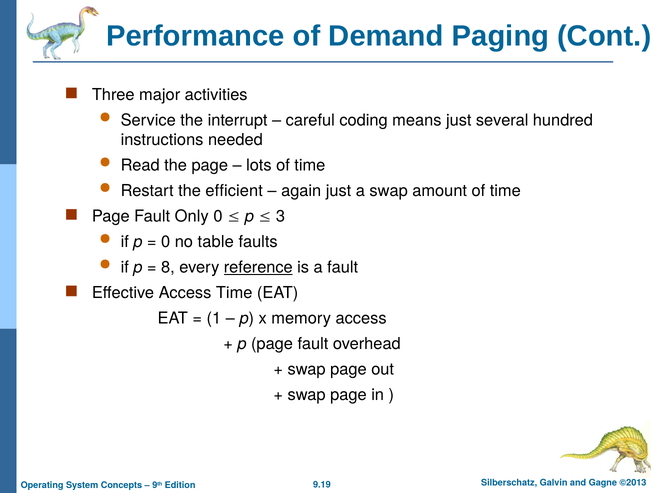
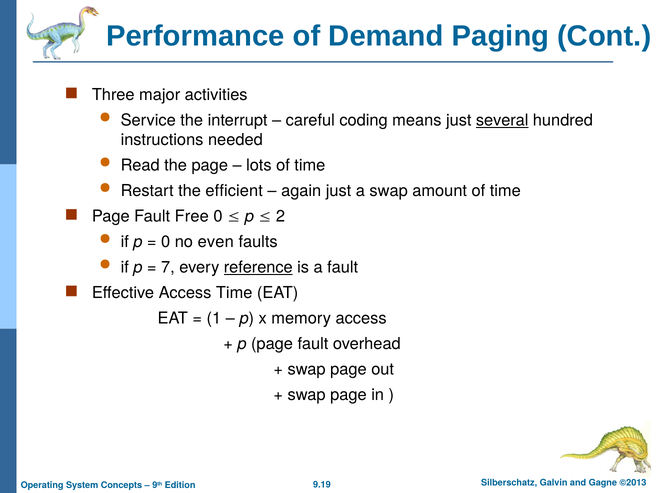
several underline: none -> present (502, 120)
Only: Only -> Free (192, 216)
3: 3 -> 2 (280, 216)
table: table -> even (216, 242)
8: 8 -> 7 (168, 267)
